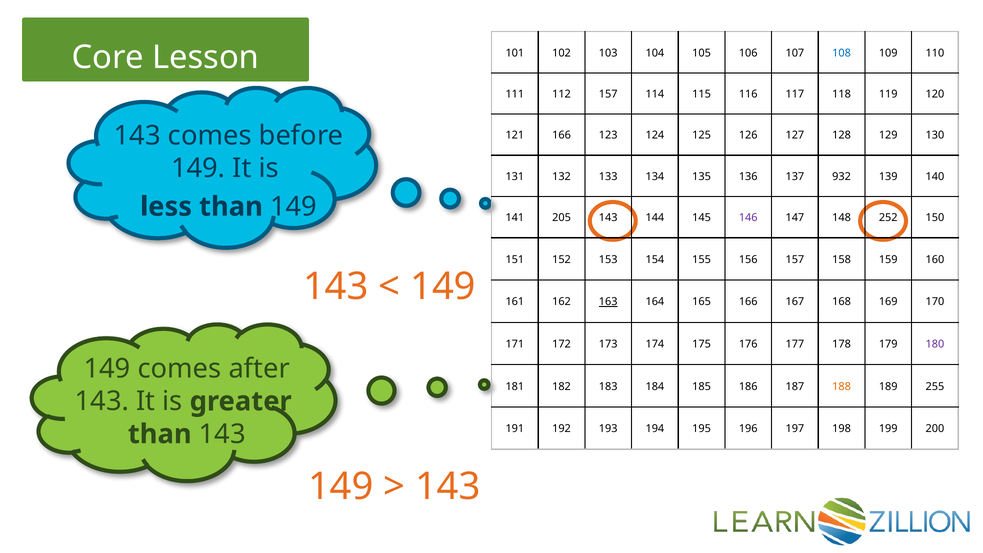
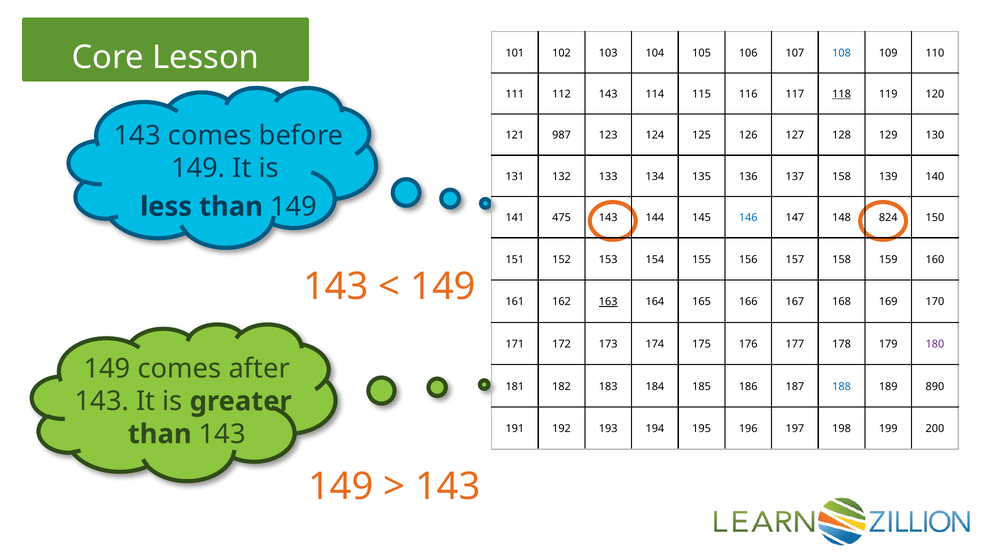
112 157: 157 -> 143 (608, 94)
118 underline: none -> present (842, 94)
121 166: 166 -> 987 (562, 135)
137 932: 932 -> 158 (842, 177)
205: 205 -> 475 (562, 218)
146 colour: purple -> blue (748, 218)
252: 252 -> 824 (888, 218)
188 colour: orange -> blue (842, 386)
255: 255 -> 890 (935, 386)
